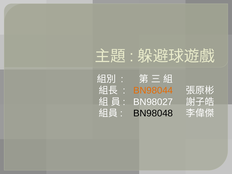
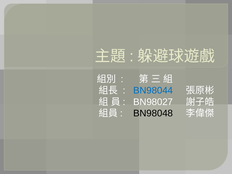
BN98044 colour: orange -> blue (153, 90)
